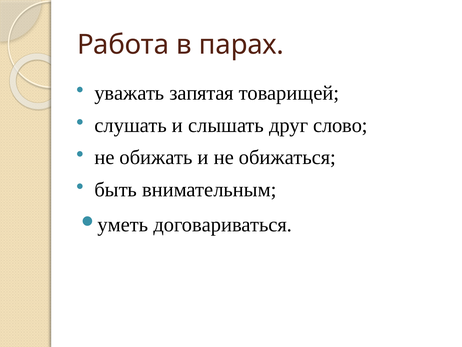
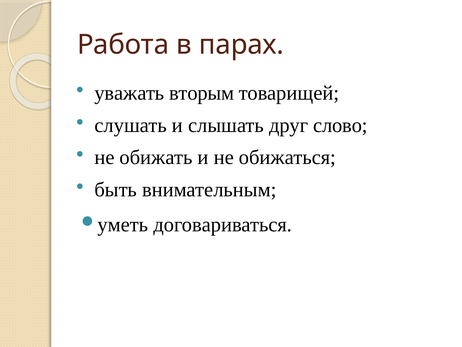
запятая: запятая -> вторым (202, 93)
